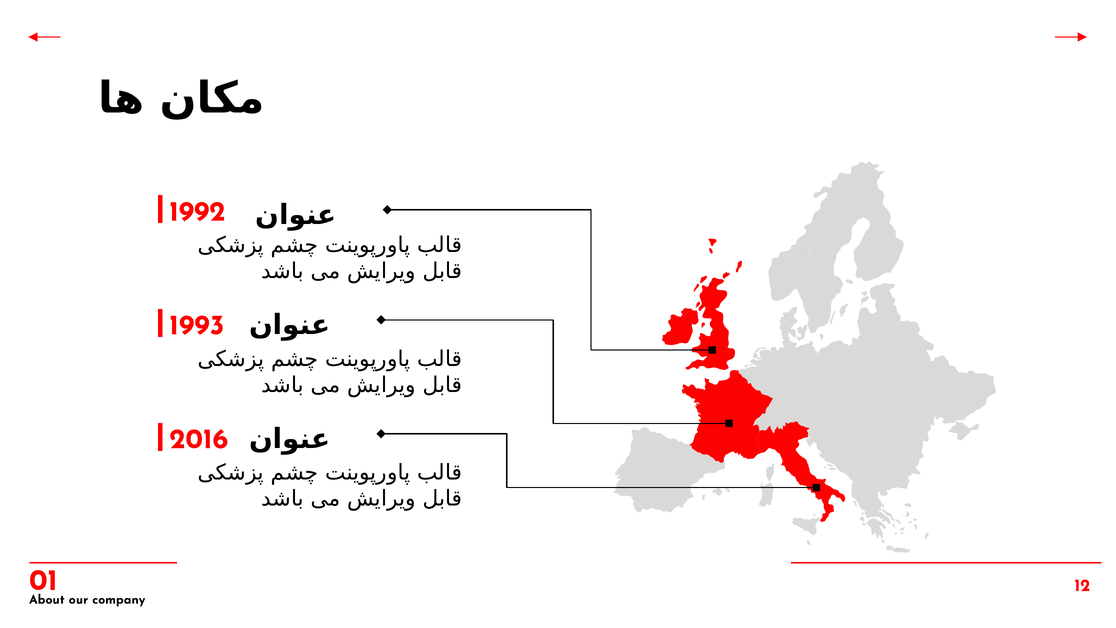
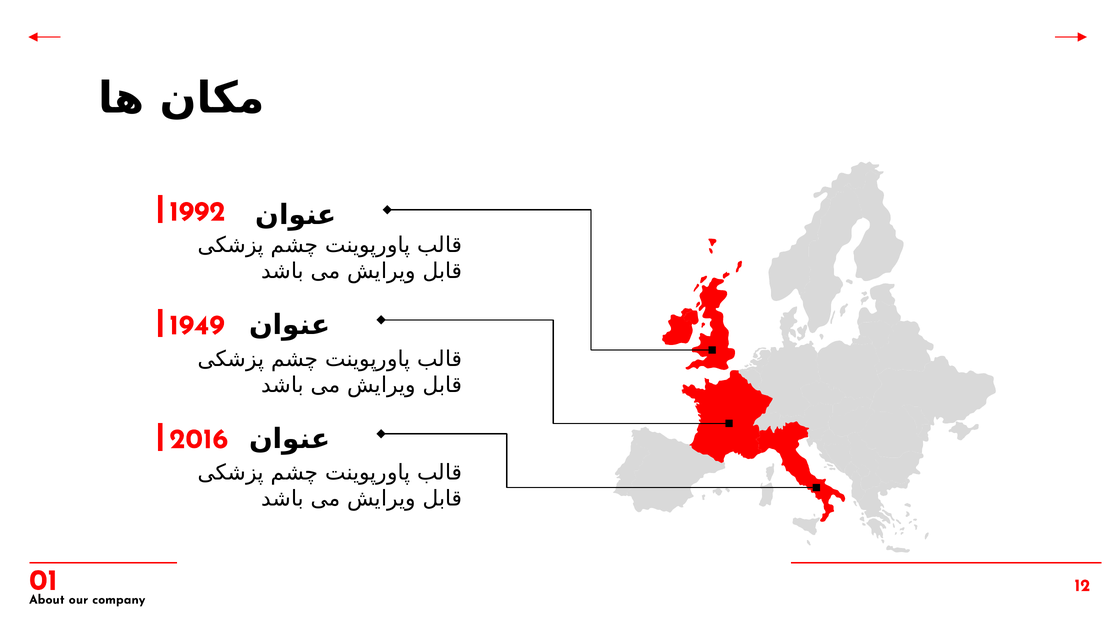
1993: 1993 -> 1949 (197, 325)
